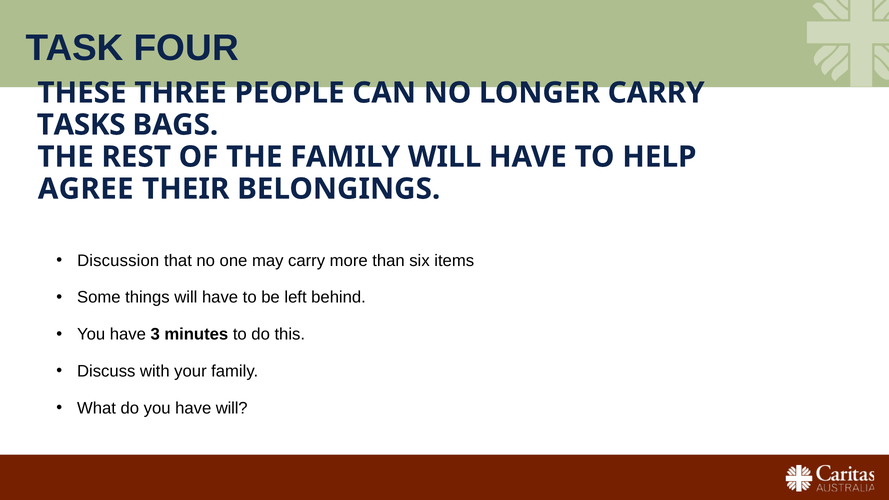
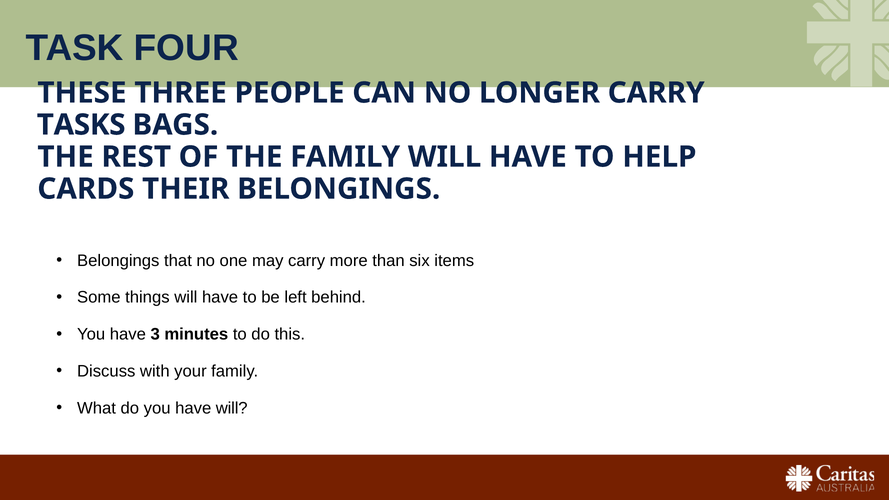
AGREE: AGREE -> CARDS (86, 189)
Discussion: Discussion -> Belongings (118, 261)
